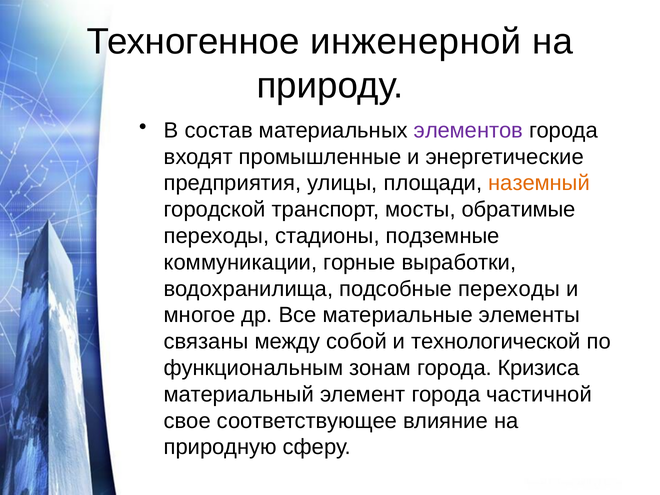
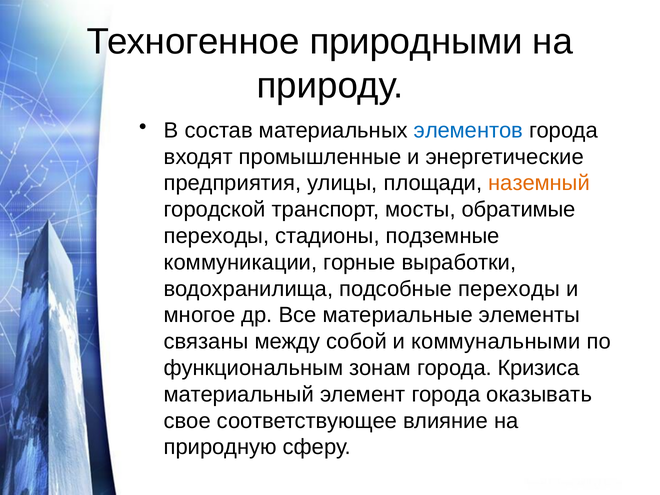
инженерной: инженерной -> природными (416, 42)
элементов colour: purple -> blue (468, 130)
технологической: технологической -> коммунальными (496, 342)
частичной: частичной -> оказывать (539, 394)
